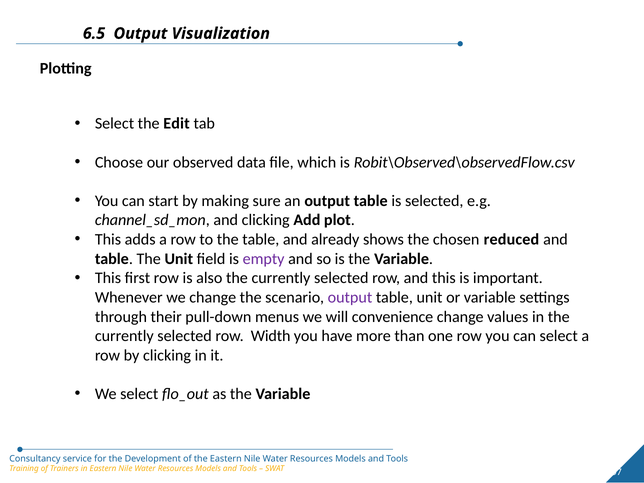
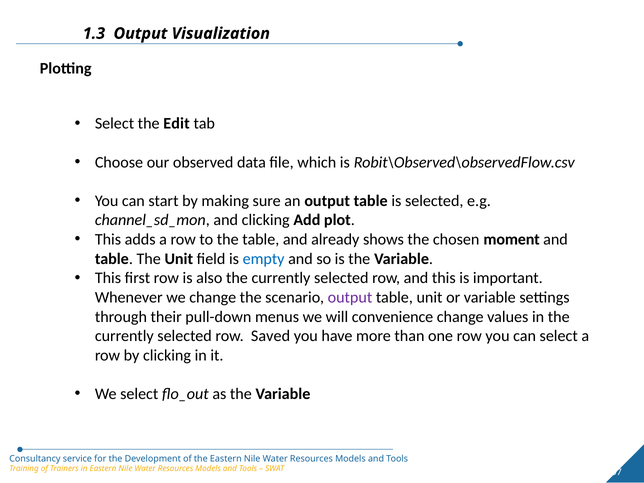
6.5: 6.5 -> 1.3 (94, 33)
reduced: reduced -> moment (512, 239)
empty colour: purple -> blue (264, 259)
Width: Width -> Saved (271, 336)
